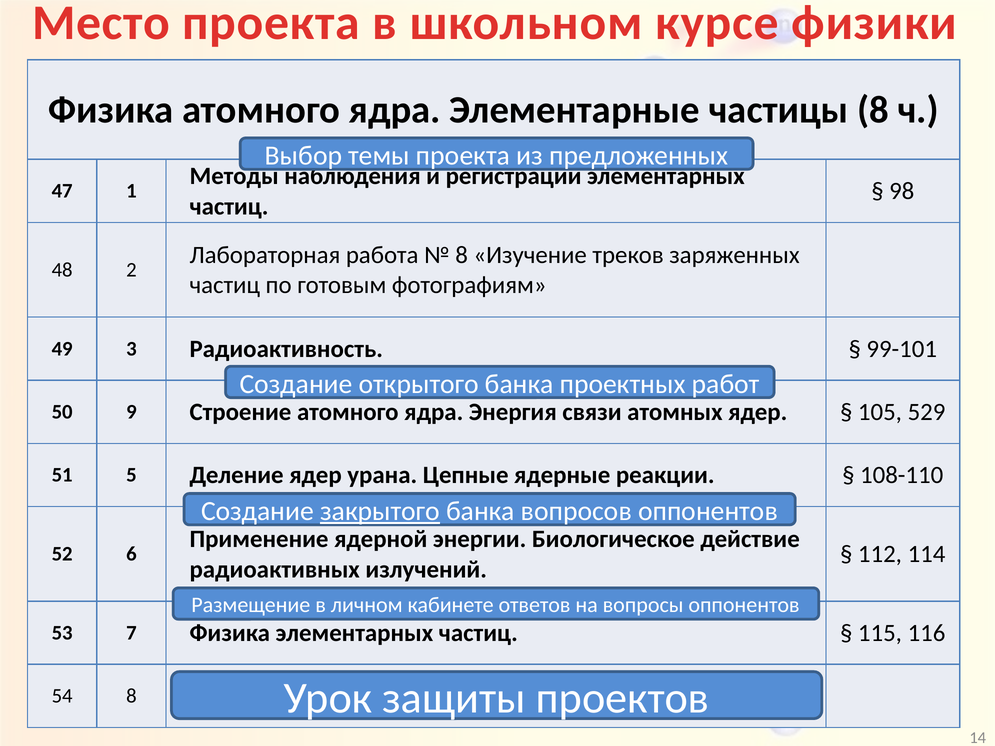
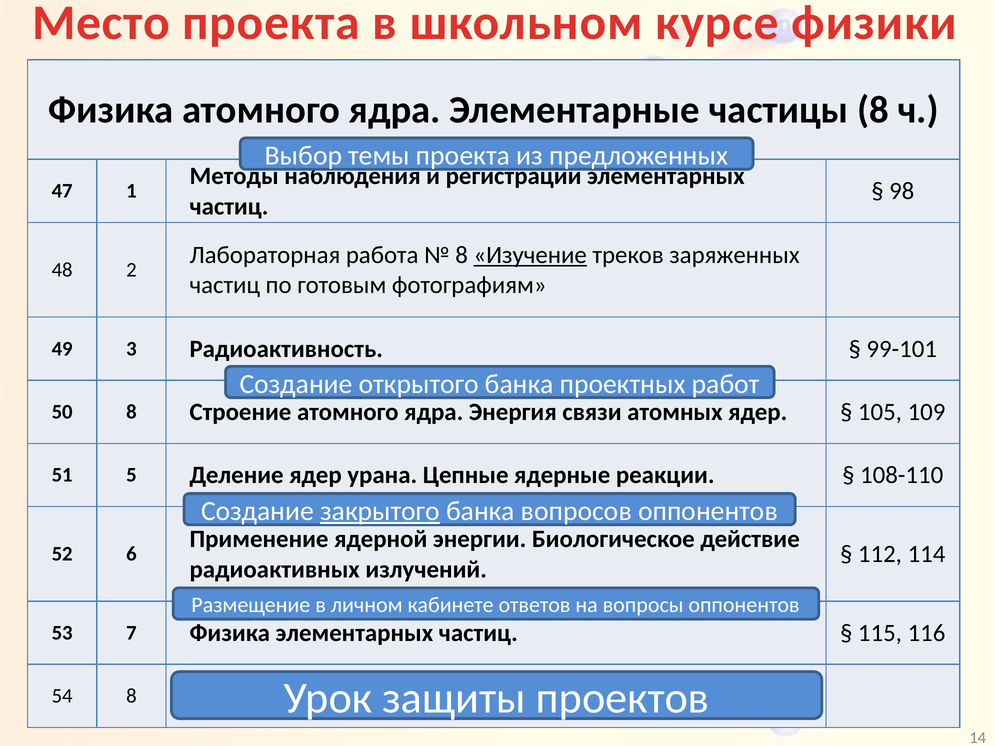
Изучение underline: none -> present (530, 255)
50 9: 9 -> 8 (131, 412)
529: 529 -> 109 (927, 412)
